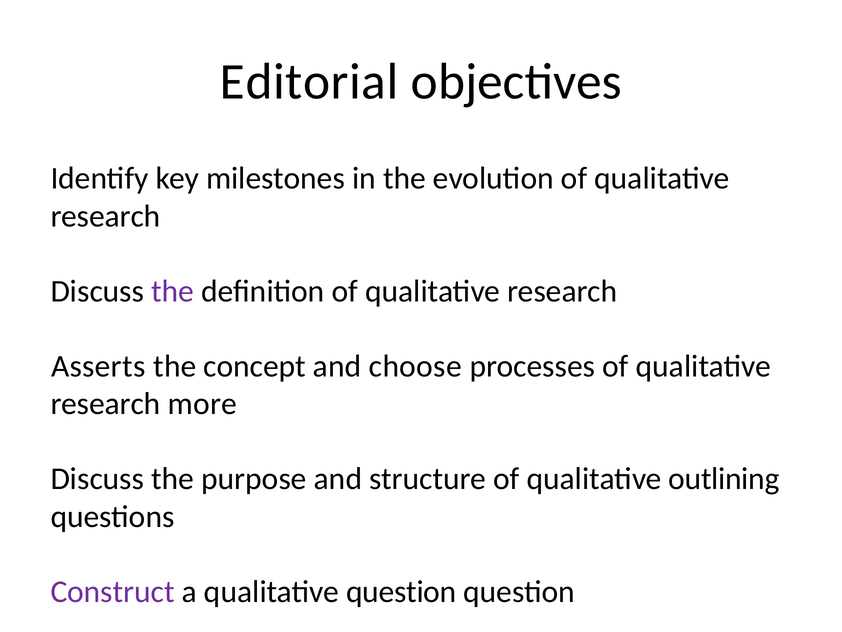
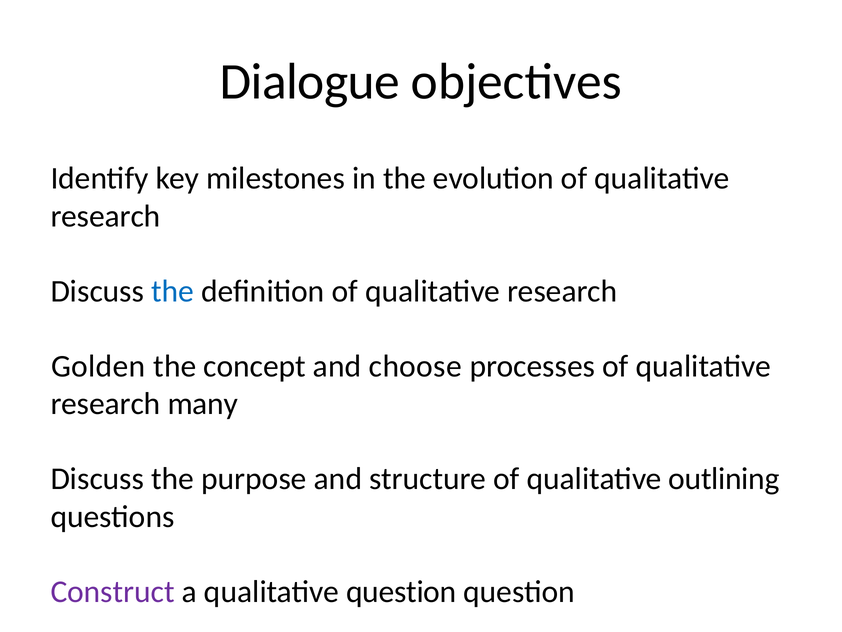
Editorial: Editorial -> Dialogue (310, 82)
the colour: purple -> blue (173, 291)
Asserts: Asserts -> Golden (98, 366)
more: more -> many (203, 404)
